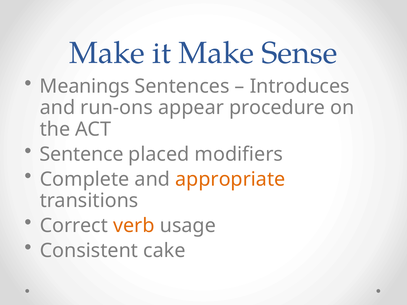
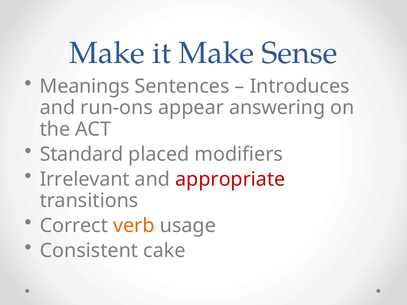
procedure: procedure -> answering (277, 108)
Sentence: Sentence -> Standard (81, 154)
Complete: Complete -> Irrelevant (85, 179)
appropriate colour: orange -> red (230, 179)
